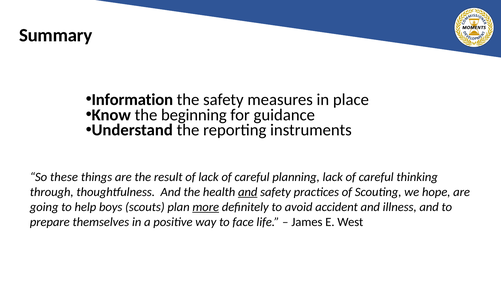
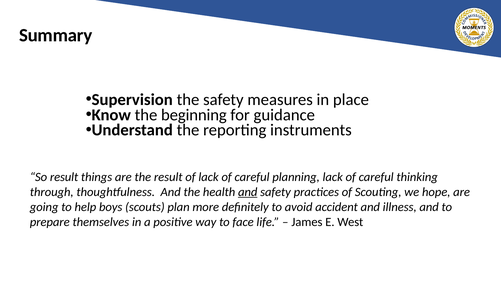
Information: Information -> Supervision (132, 99)
So these: these -> result (64, 177)
more underline: present -> none (206, 207)
